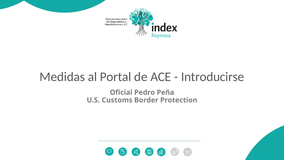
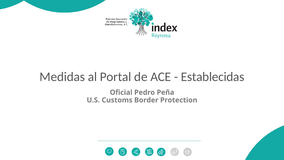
Introducirse: Introducirse -> Establecidas (213, 77)
